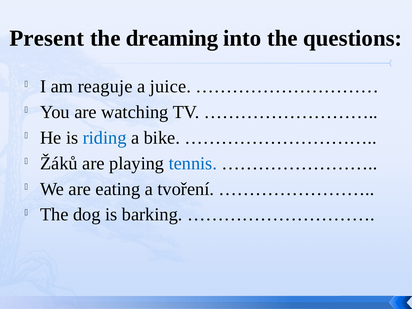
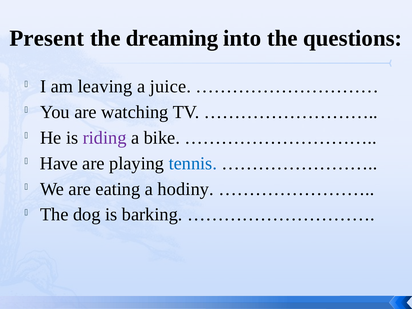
reaguje: reaguje -> leaving (105, 86)
riding colour: blue -> purple (105, 138)
Žáků: Žáků -> Have (59, 163)
tvoření: tvoření -> hodiny (186, 189)
